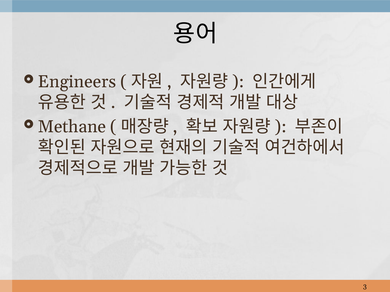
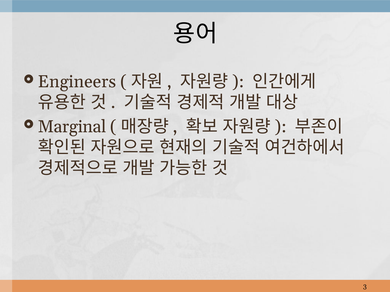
Methane: Methane -> Marginal (72, 127)
